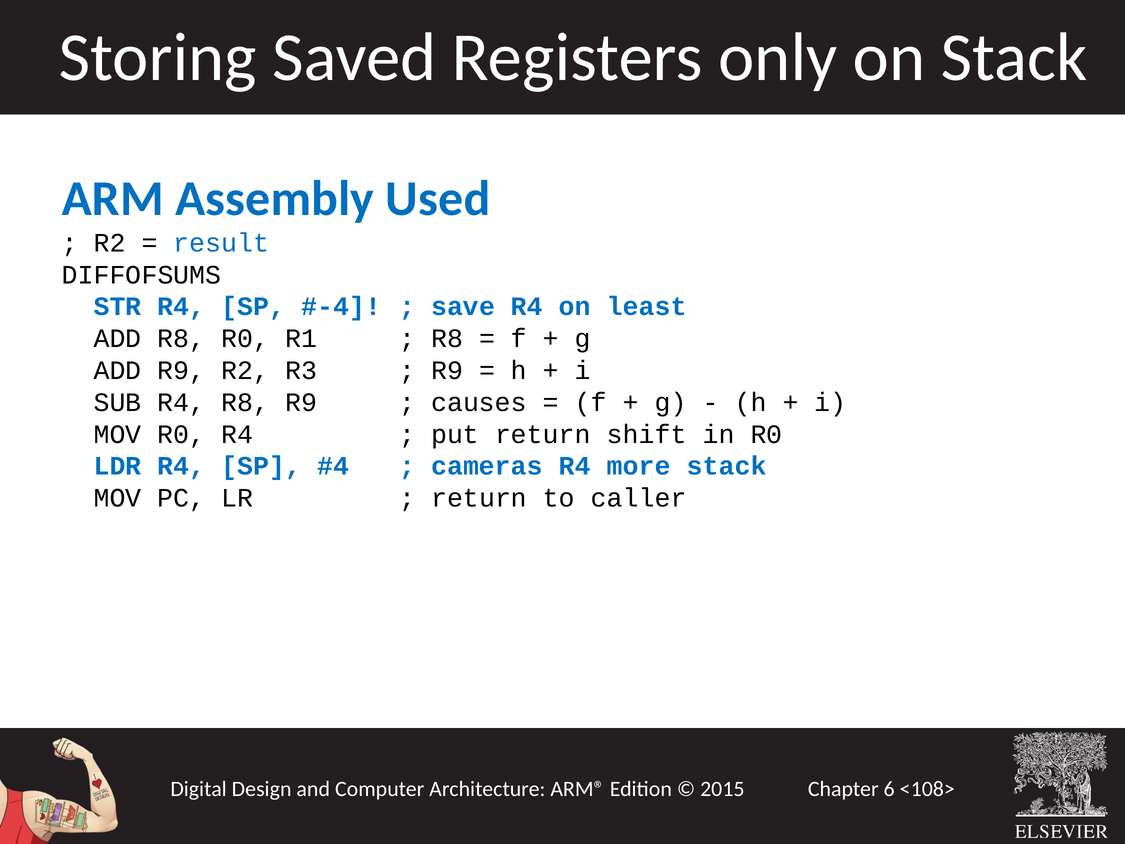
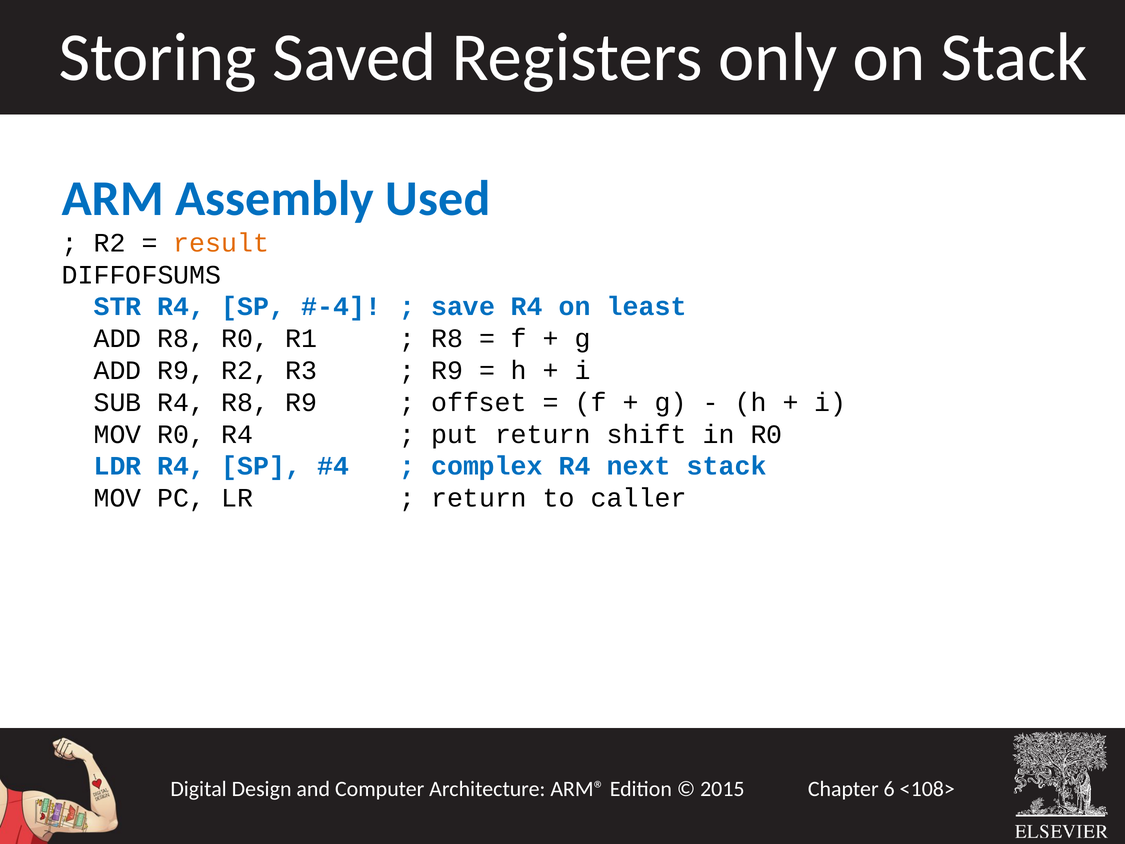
result colour: blue -> orange (221, 243)
causes: causes -> offset (479, 402)
cameras: cameras -> complex (487, 466)
more: more -> next (639, 466)
